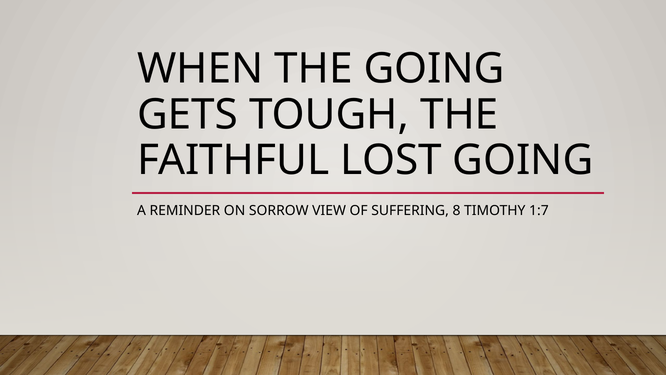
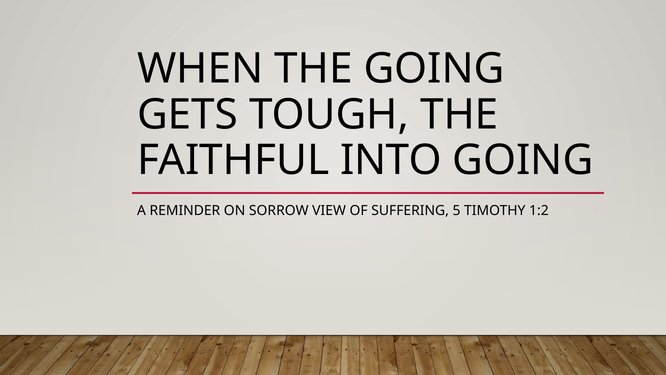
LOST: LOST -> INTO (391, 160)
8: 8 -> 5 (457, 211)
1:7: 1:7 -> 1:2 (539, 211)
